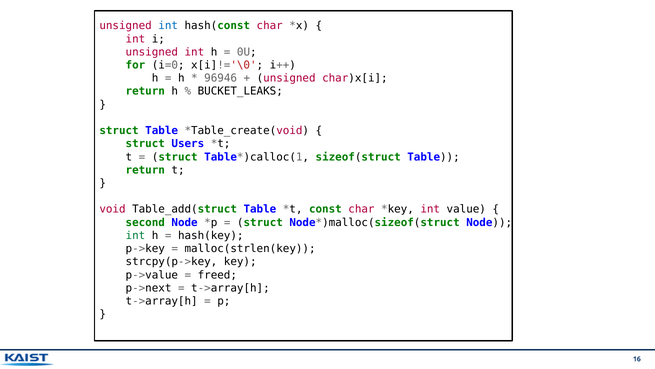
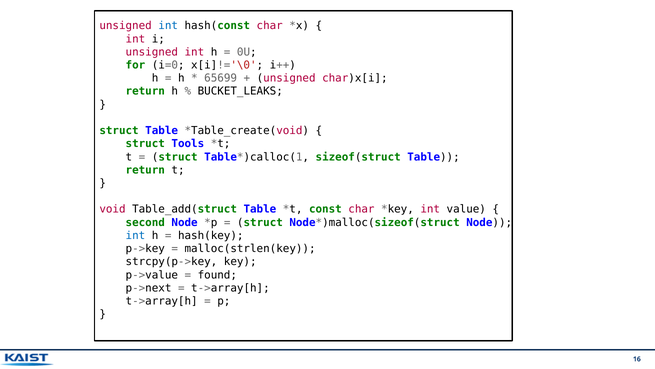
96946: 96946 -> 65699 (221, 78)
Users: Users -> Tools (188, 144)
int colour: green -> blue (135, 235)
freed: freed -> found (217, 275)
